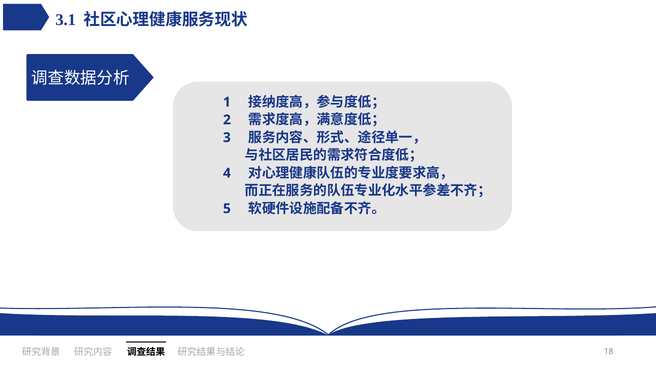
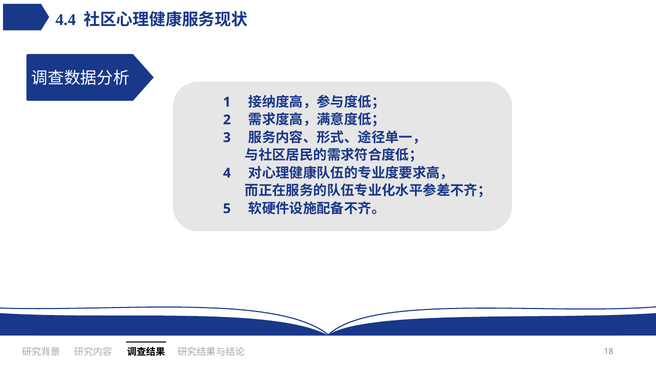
3.1: 3.1 -> 4.4 (66, 20)
